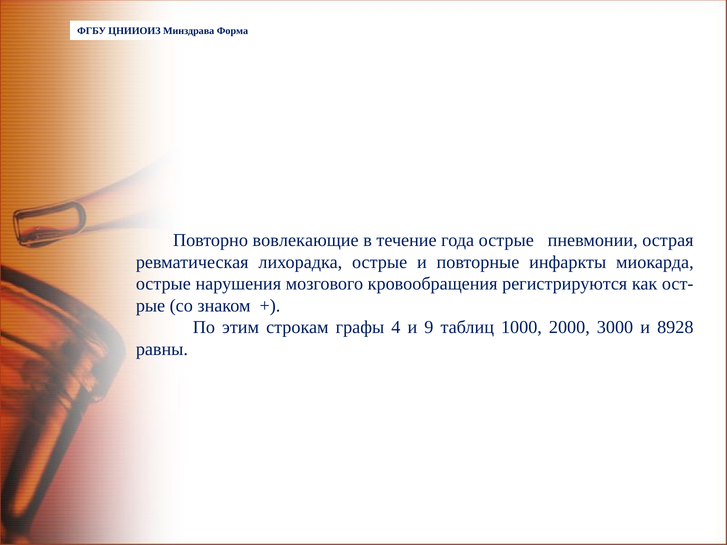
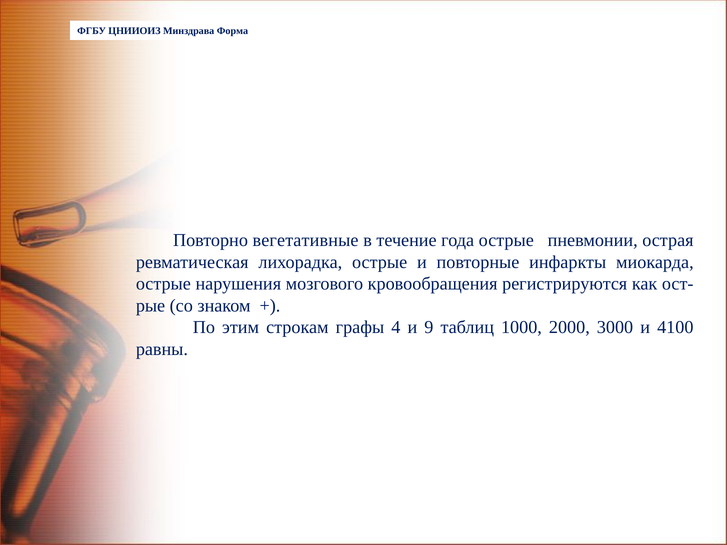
вовлекающие: вовлекающие -> вегетативные (306, 240)
8928: 8928 -> 4100 (675, 328)
